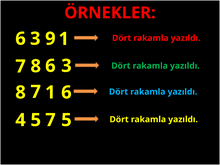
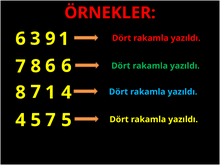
3: 3 -> 6 (66, 66)
6: 6 -> 4 (66, 92)
